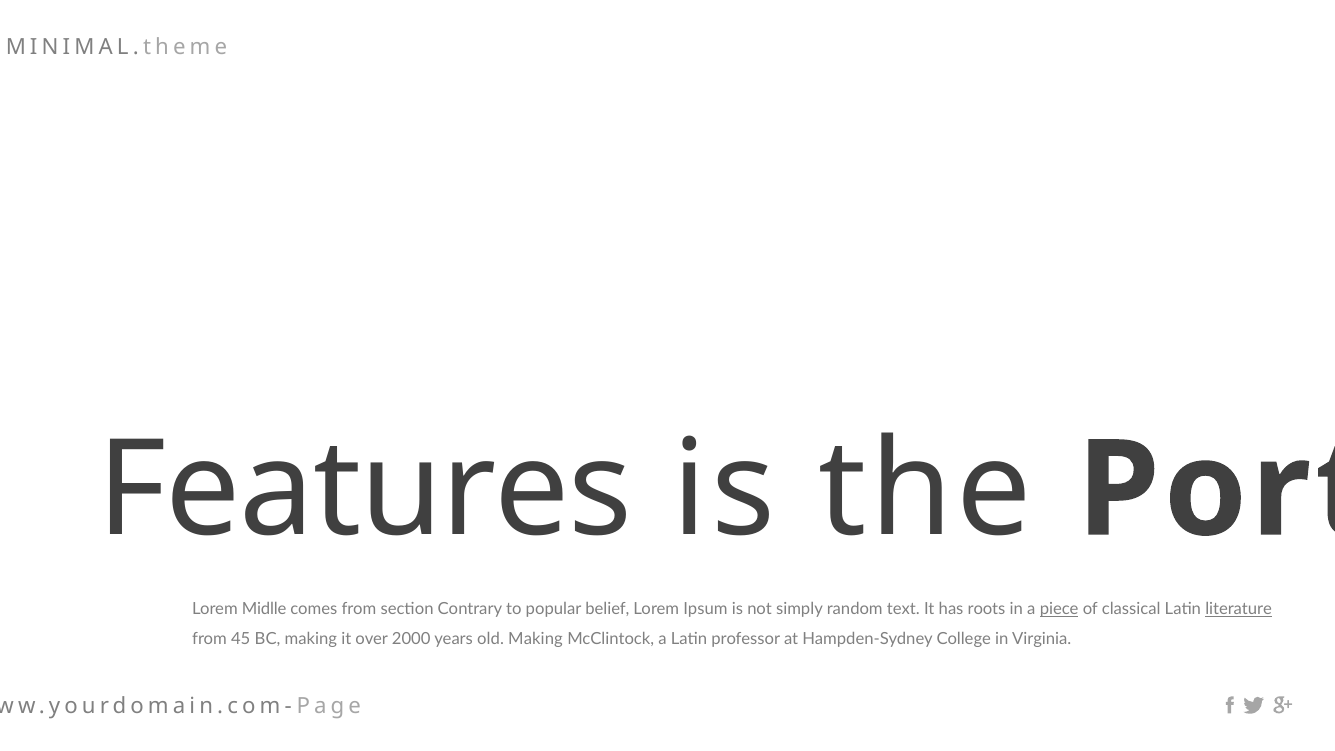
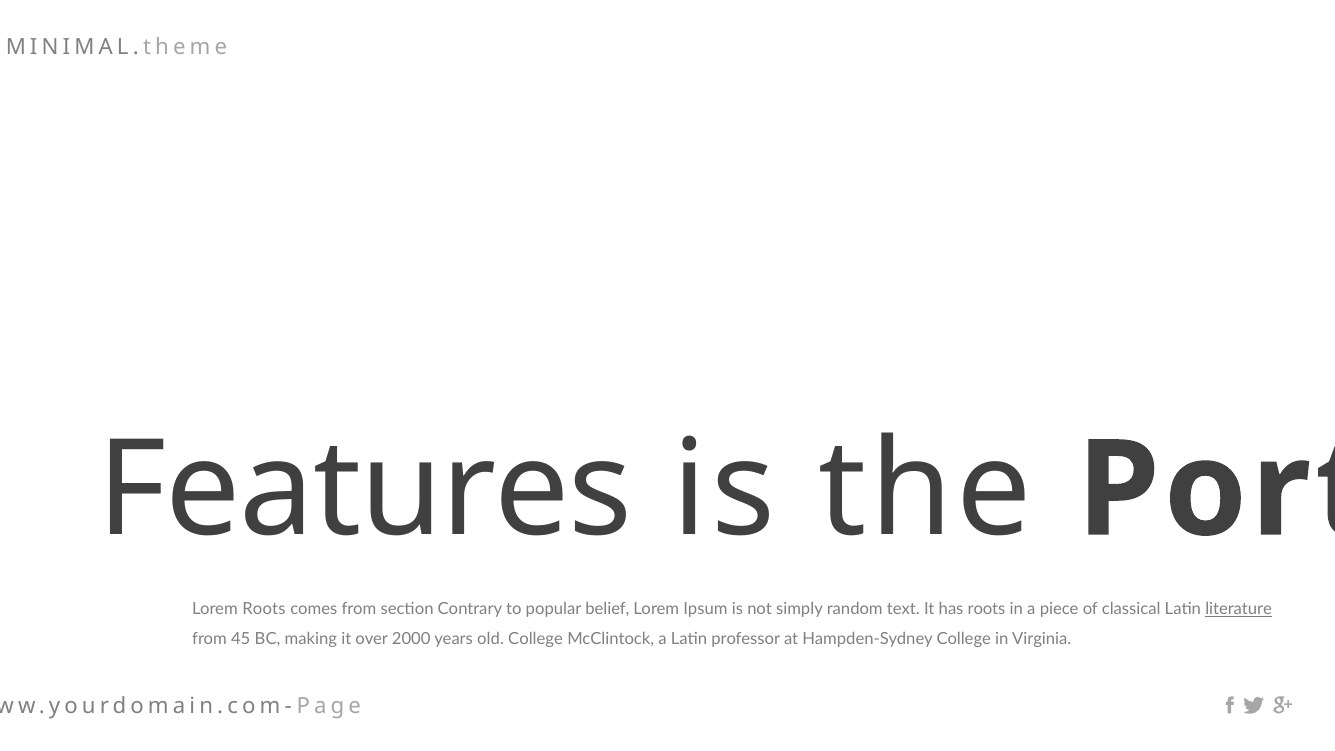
Lorem Midlle: Midlle -> Roots (264, 609)
piece underline: present -> none (1059, 609)
old Making: Making -> College (536, 639)
